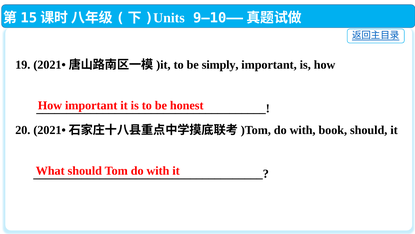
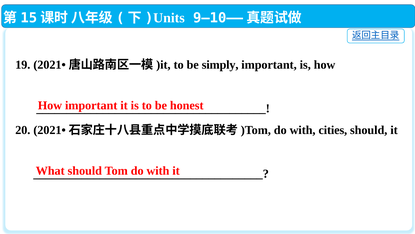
book: book -> cities (333, 130)
